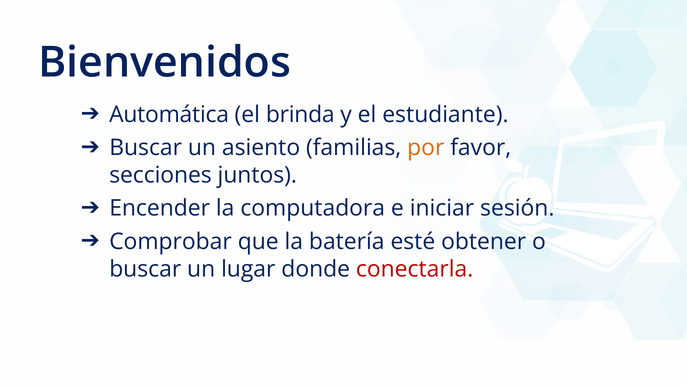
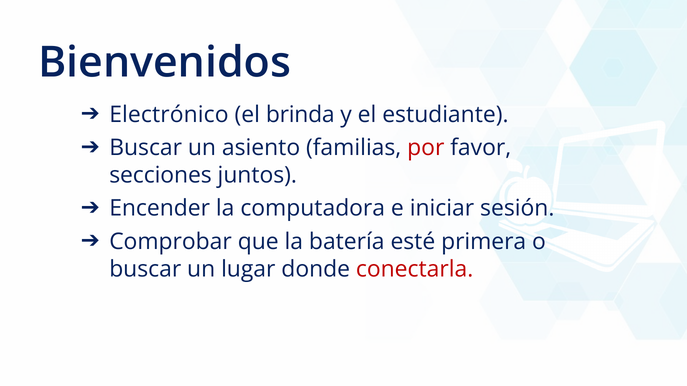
Automática: Automática -> Electrónico (169, 115)
por colour: orange -> red (426, 148)
obtener: obtener -> primera (484, 242)
